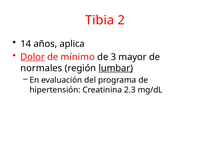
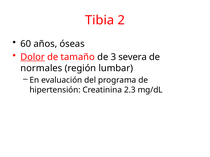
14: 14 -> 60 (26, 44)
aplica: aplica -> óseas (72, 44)
mínimo: mínimo -> tamaño (78, 57)
mayor: mayor -> severa (133, 57)
lumbar underline: present -> none (116, 68)
